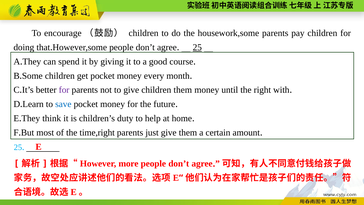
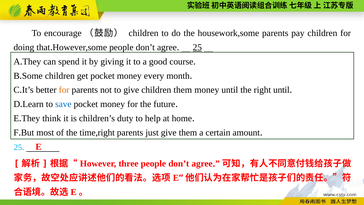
for colour: purple -> orange (64, 90)
right with: with -> until (281, 90)
more: more -> three (128, 163)
